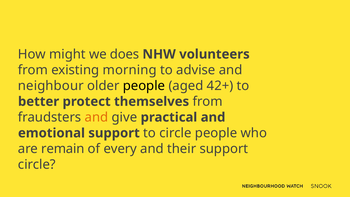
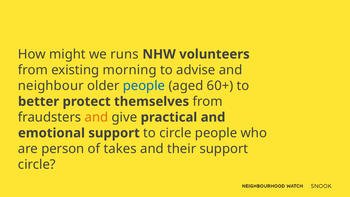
does: does -> runs (124, 54)
people colour: black -> blue (144, 86)
42+: 42+ -> 60+ (220, 86)
remain: remain -> person (63, 149)
every: every -> takes (120, 149)
